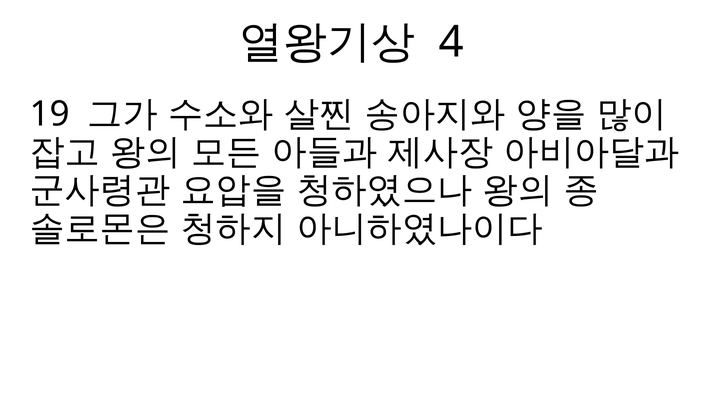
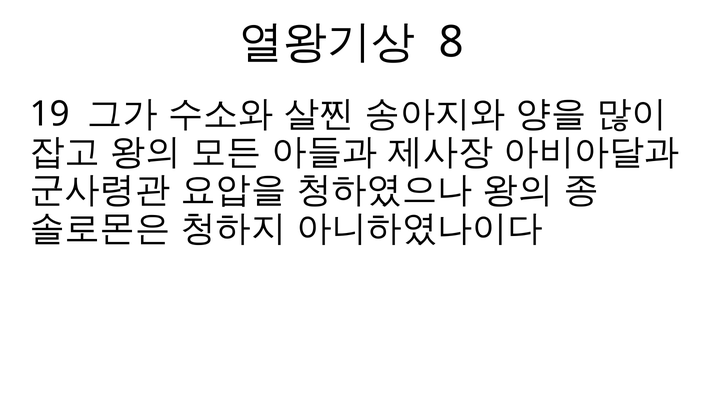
4: 4 -> 8 (451, 42)
